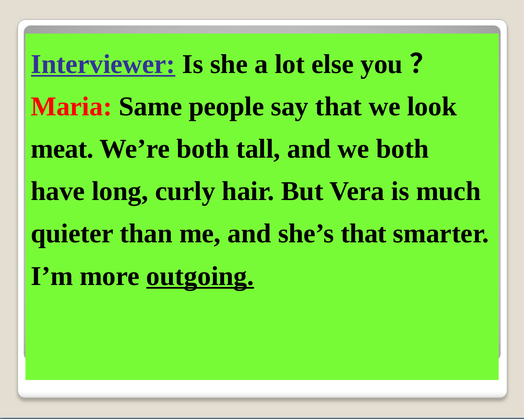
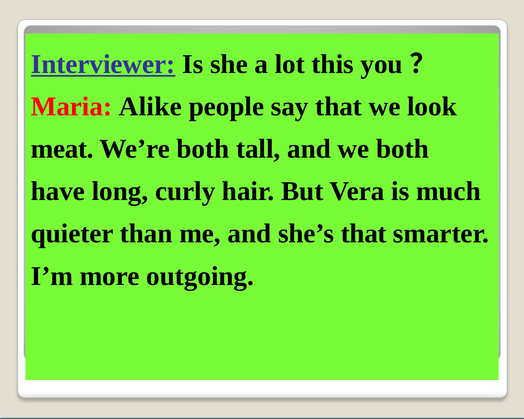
else: else -> this (333, 64)
Same: Same -> Alike (150, 107)
outgoing underline: present -> none (200, 276)
